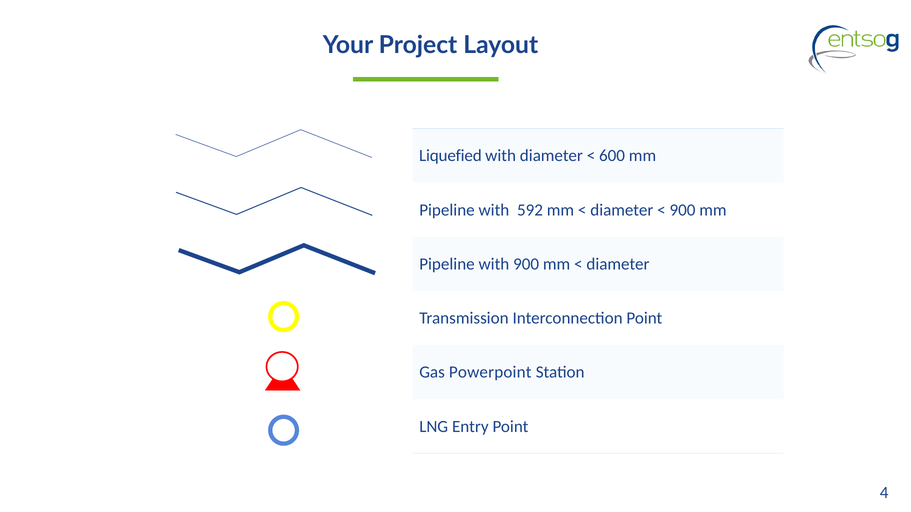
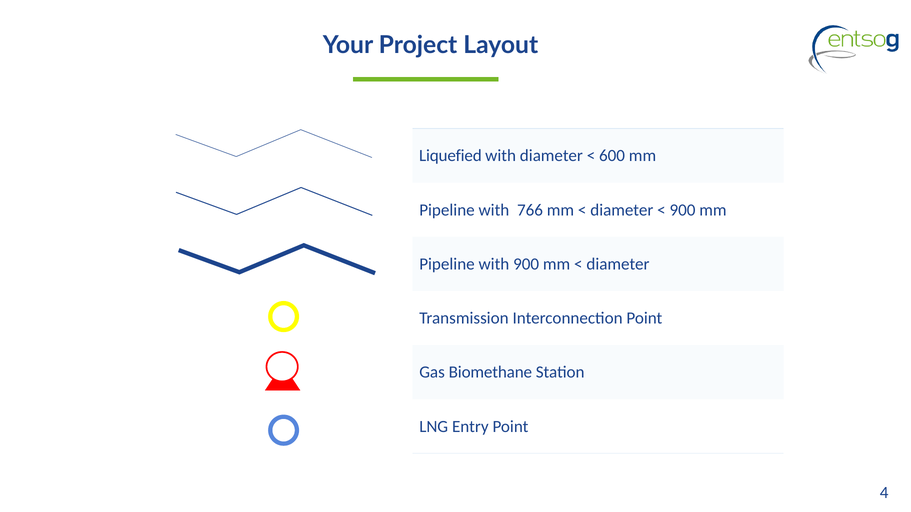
592: 592 -> 766 (530, 210)
Powerpoint: Powerpoint -> Biomethane (490, 373)
